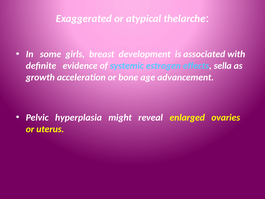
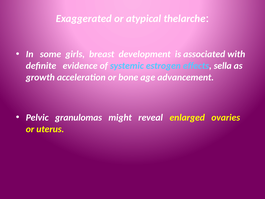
hyperplasia: hyperplasia -> granulomas (79, 117)
